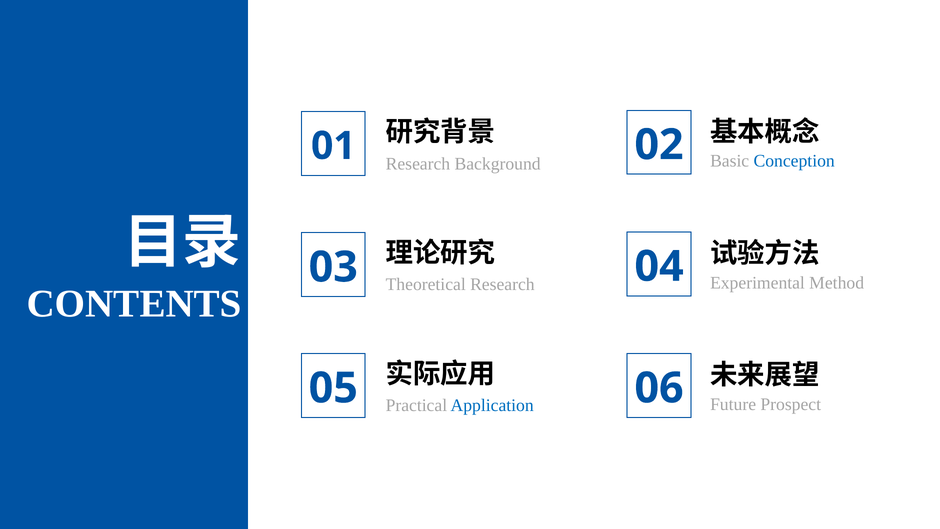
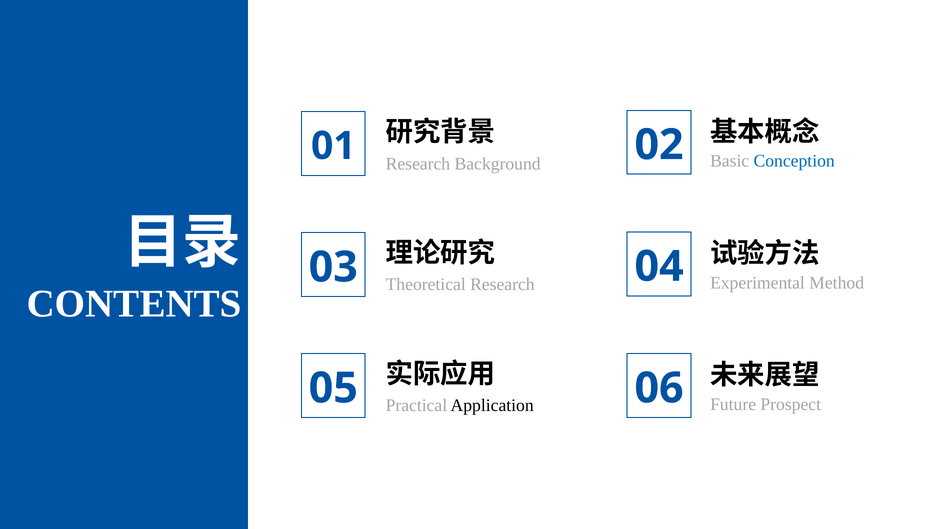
Application colour: blue -> black (492, 405)
